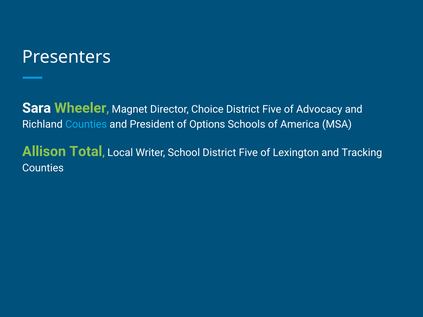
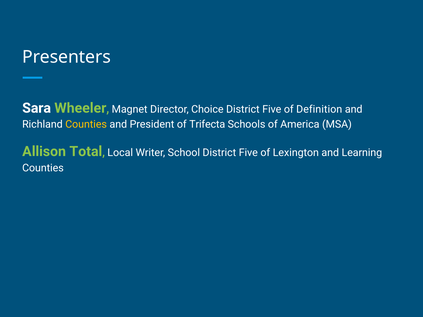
Advocacy: Advocacy -> Definition (319, 109)
Counties colour: light blue -> yellow (86, 125)
Options: Options -> Trifecta (207, 125)
Tracking: Tracking -> Learning (362, 153)
